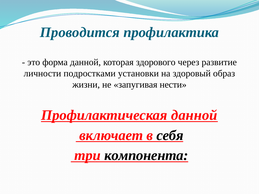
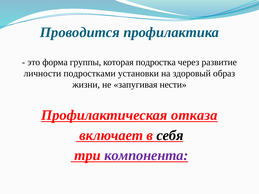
форма данной: данной -> группы (85, 62)
здорового: здорового -> подростка (156, 62)
Профилактическая данной: данной -> отказа (194, 115)
компонента colour: black -> purple (146, 156)
